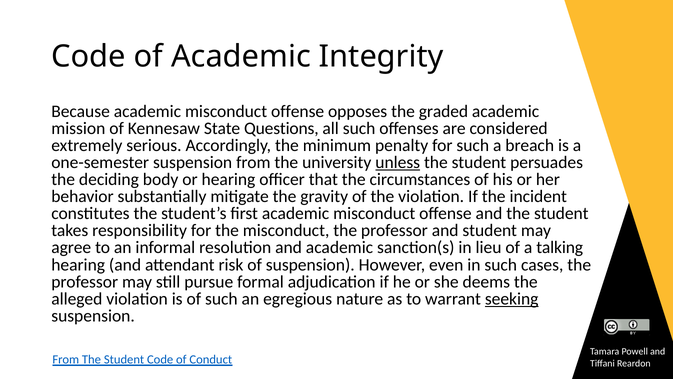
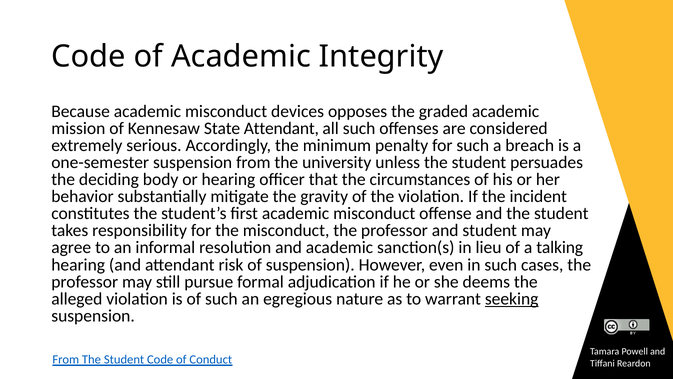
Because academic misconduct offense: offense -> devices (298, 111)
State Questions: Questions -> Attendant (281, 128)
unless underline: present -> none (398, 162)
